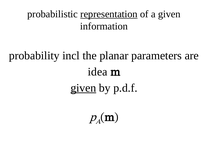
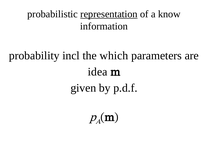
a given: given -> know (169, 14)
planar: planar -> which (114, 56)
given underline: present -> none (83, 88)
